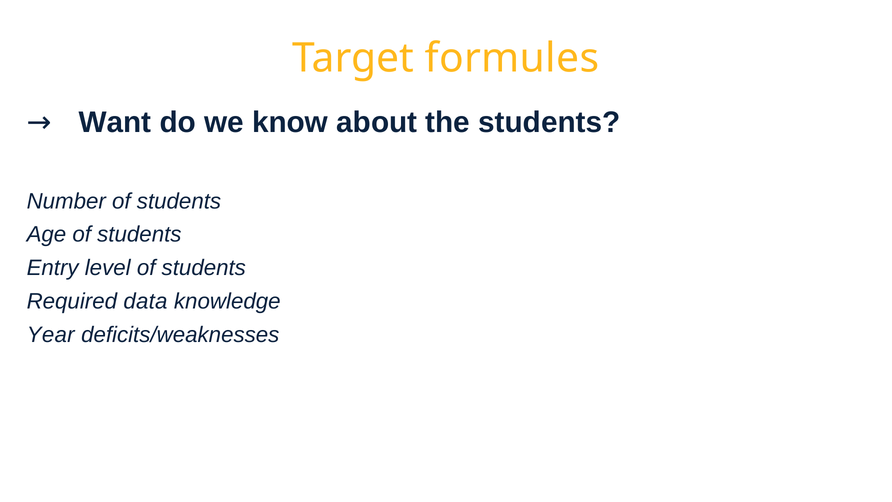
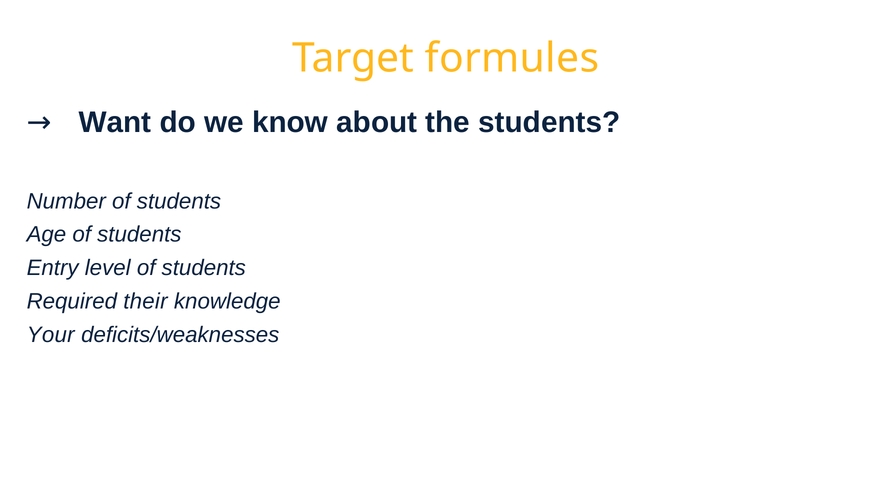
data: data -> their (145, 301)
Year: Year -> Your (51, 335)
